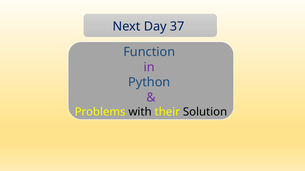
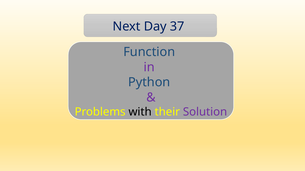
Solution colour: black -> purple (205, 112)
